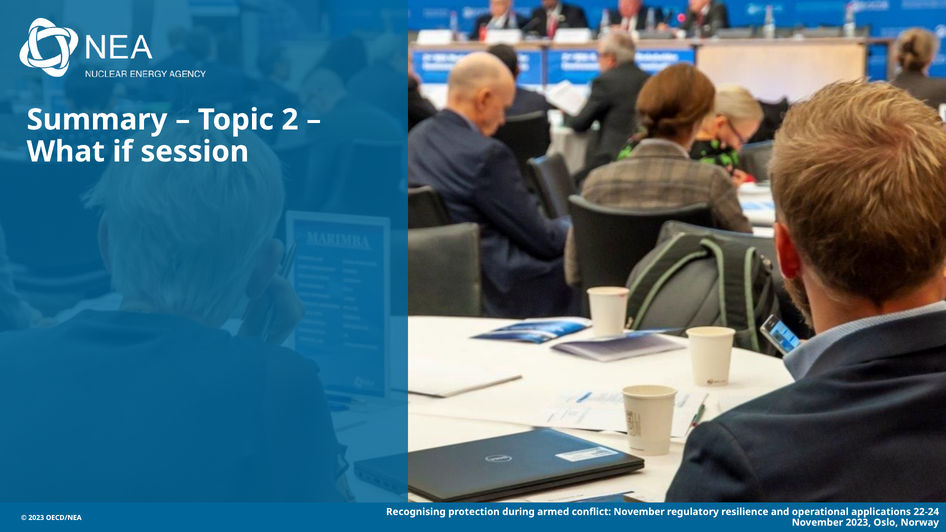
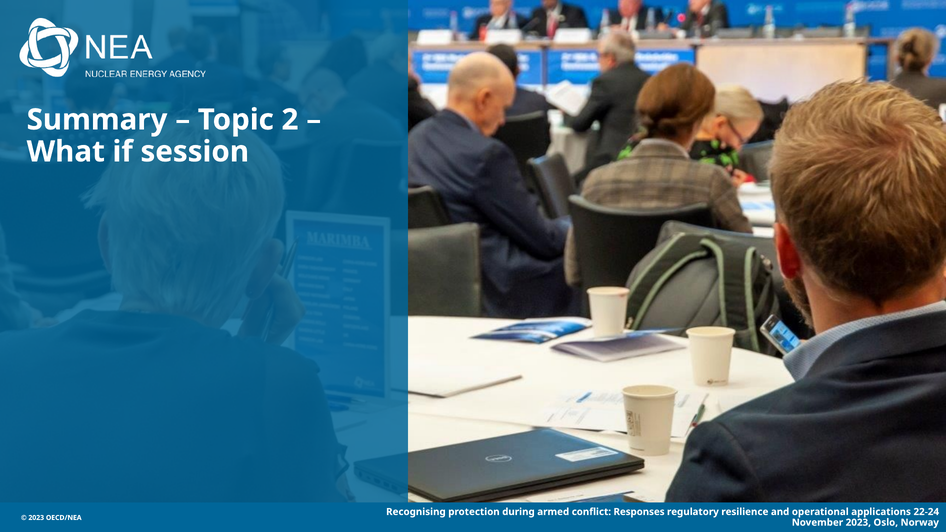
conflict November: November -> Responses (639, 512)
